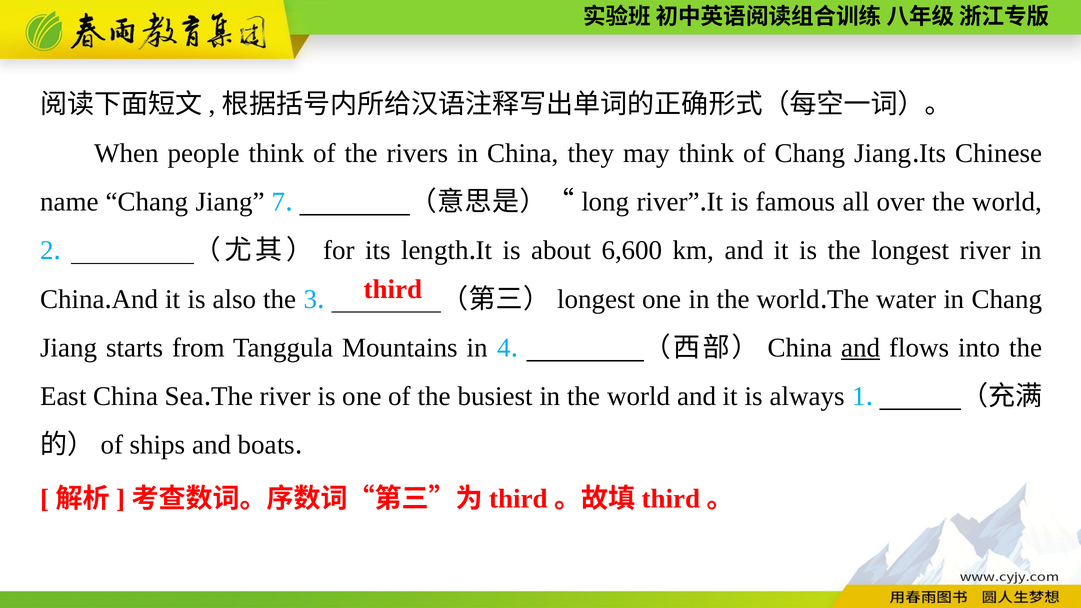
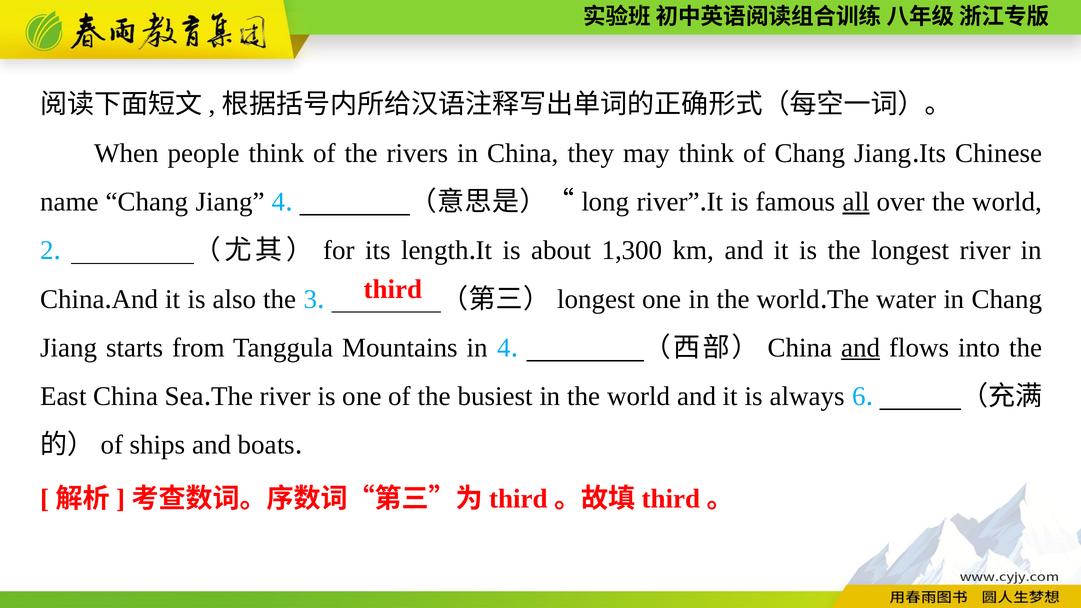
Jiang 7: 7 -> 4 (279, 202)
all underline: none -> present (856, 202)
6,600: 6,600 -> 1,300 (632, 251)
1: 1 -> 6 (859, 396)
